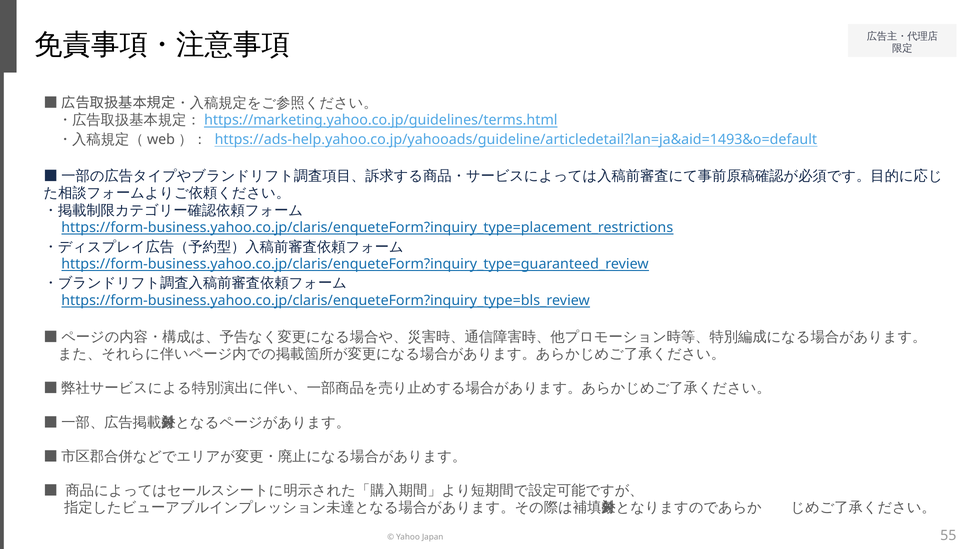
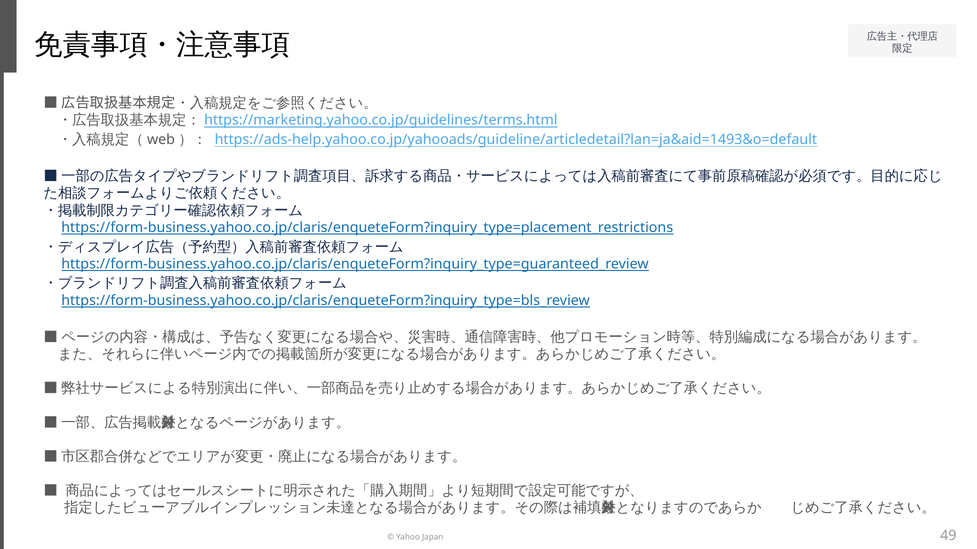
55: 55 -> 49 (948, 536)
